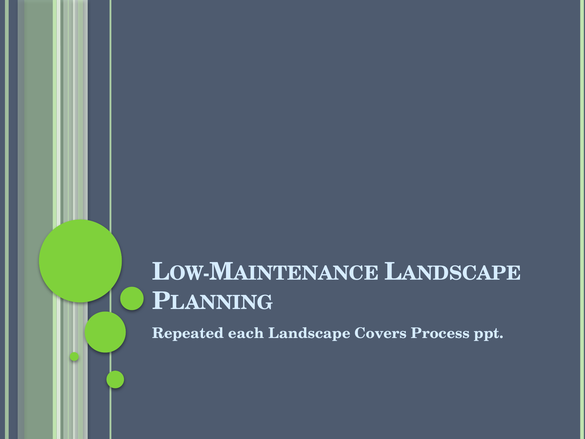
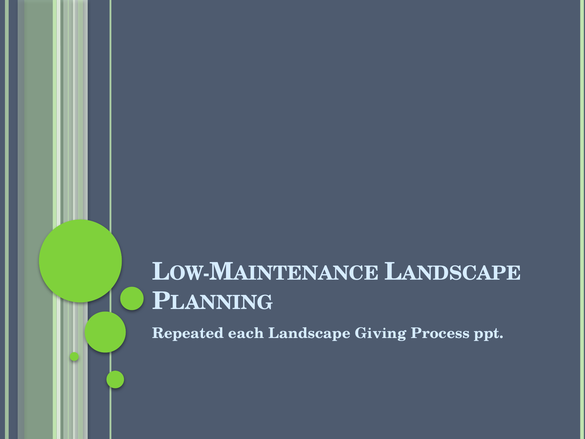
Covers: Covers -> Giving (381, 333)
